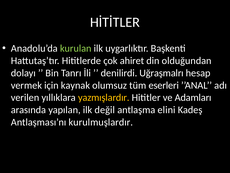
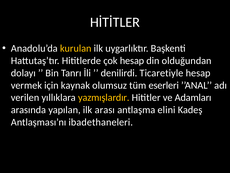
kurulan colour: light green -> yellow (76, 48)
çok ahiret: ahiret -> hesap (132, 61)
Uğraşmalrı: Uğraşmalrı -> Ticaretiyle (161, 73)
değil: değil -> arası (105, 110)
kurulmuşlardır: kurulmuşlardır -> ibadethaneleri (101, 122)
